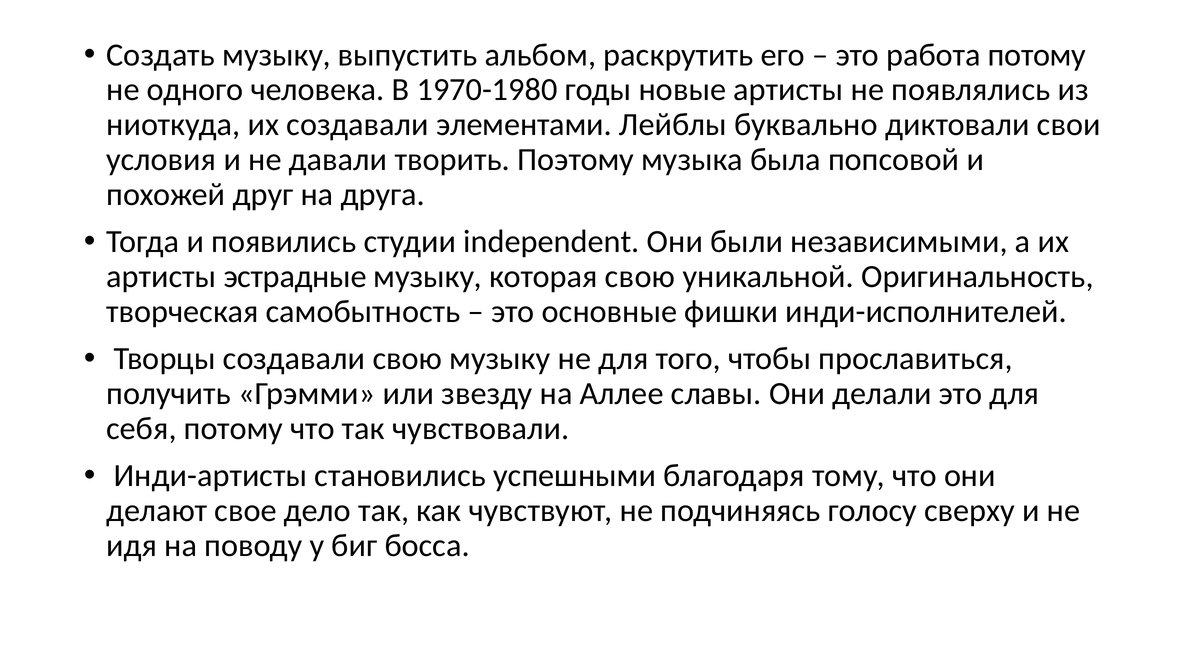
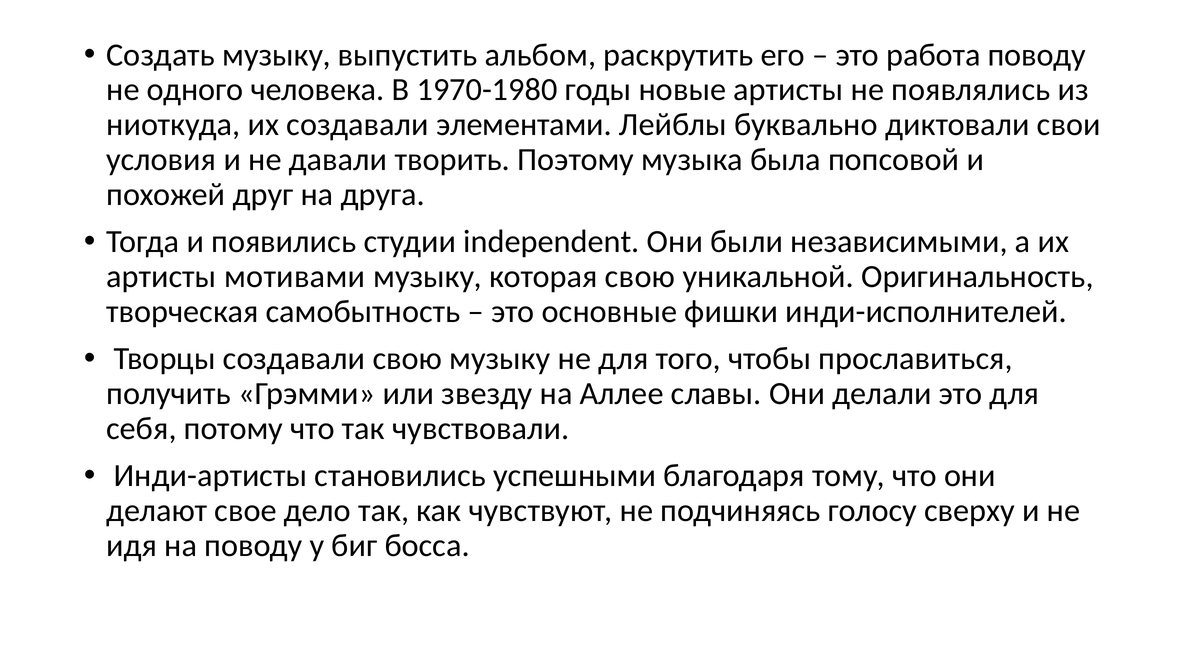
работа потому: потому -> поводу (1037, 55)
эстрадные: эстрадные -> мотивами (295, 277)
